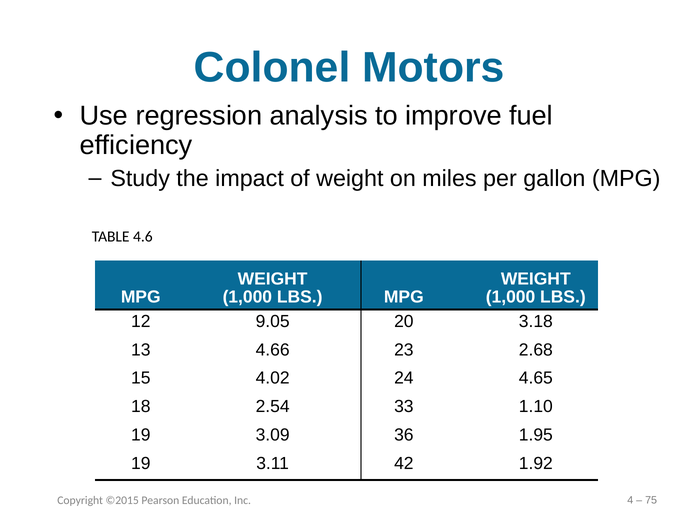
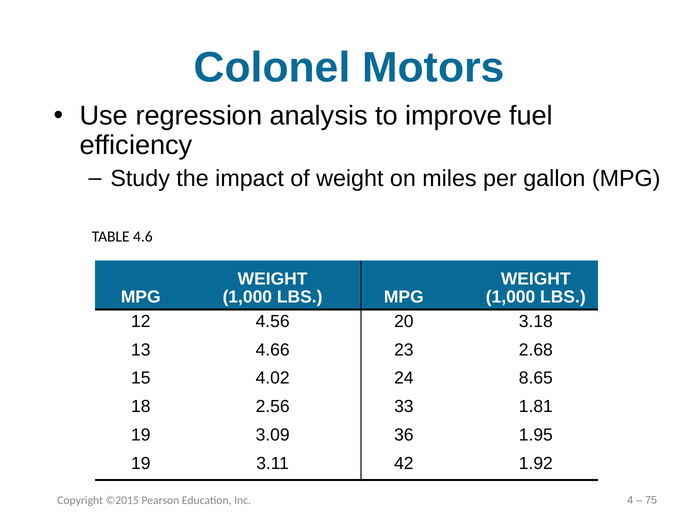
9.05: 9.05 -> 4.56 (273, 321)
4.65: 4.65 -> 8.65 (536, 378)
2.54: 2.54 -> 2.56 (273, 407)
1.10: 1.10 -> 1.81 (536, 407)
